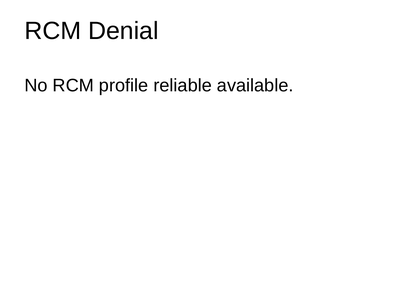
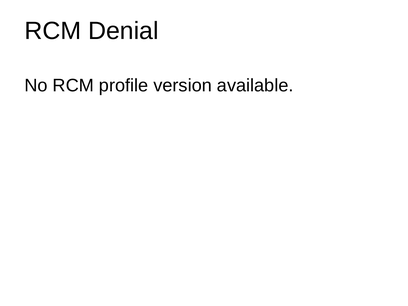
reliable: reliable -> version (183, 86)
